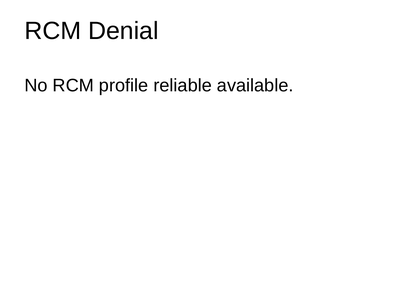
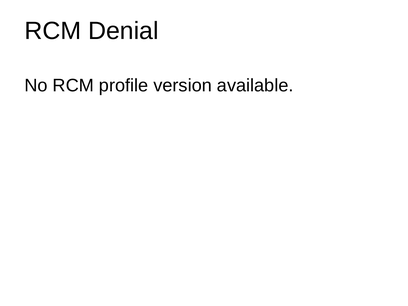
reliable: reliable -> version (183, 86)
